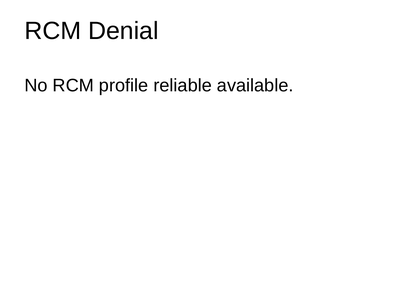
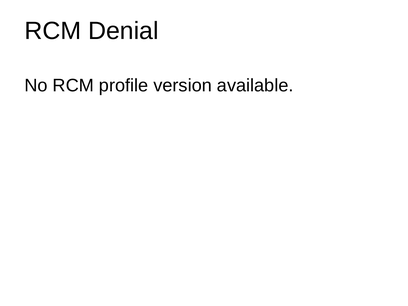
reliable: reliable -> version (183, 86)
